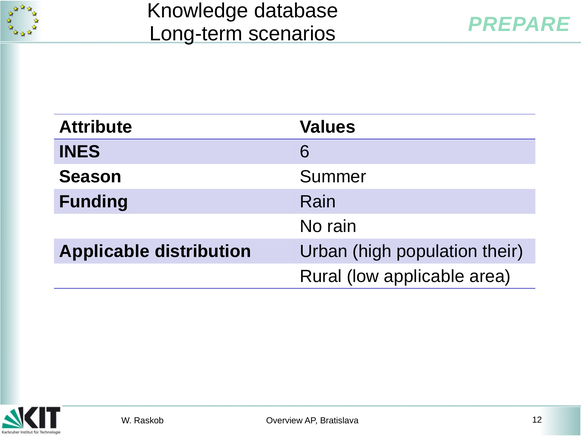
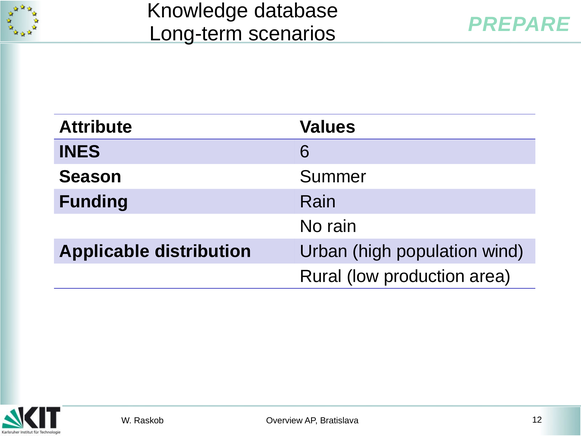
their: their -> wind (503, 251)
low applicable: applicable -> production (424, 276)
